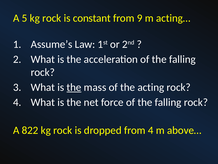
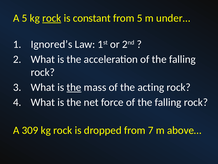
rock underline: none -> present (52, 18)
from 9: 9 -> 5 (140, 18)
acting…: acting… -> under… (173, 18)
Assume’s: Assume’s -> Ignored’s (52, 44)
822: 822 -> 309 (30, 130)
from 4: 4 -> 7 (151, 130)
